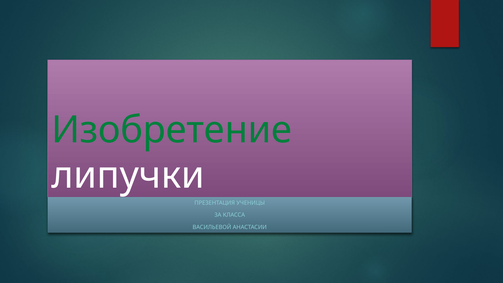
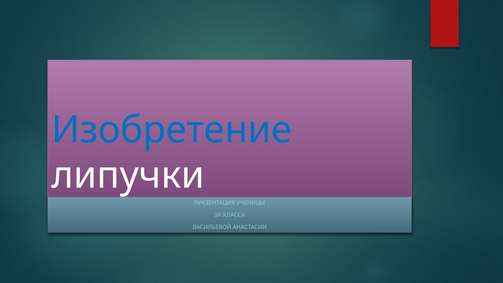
Изобретение colour: green -> blue (172, 130)
